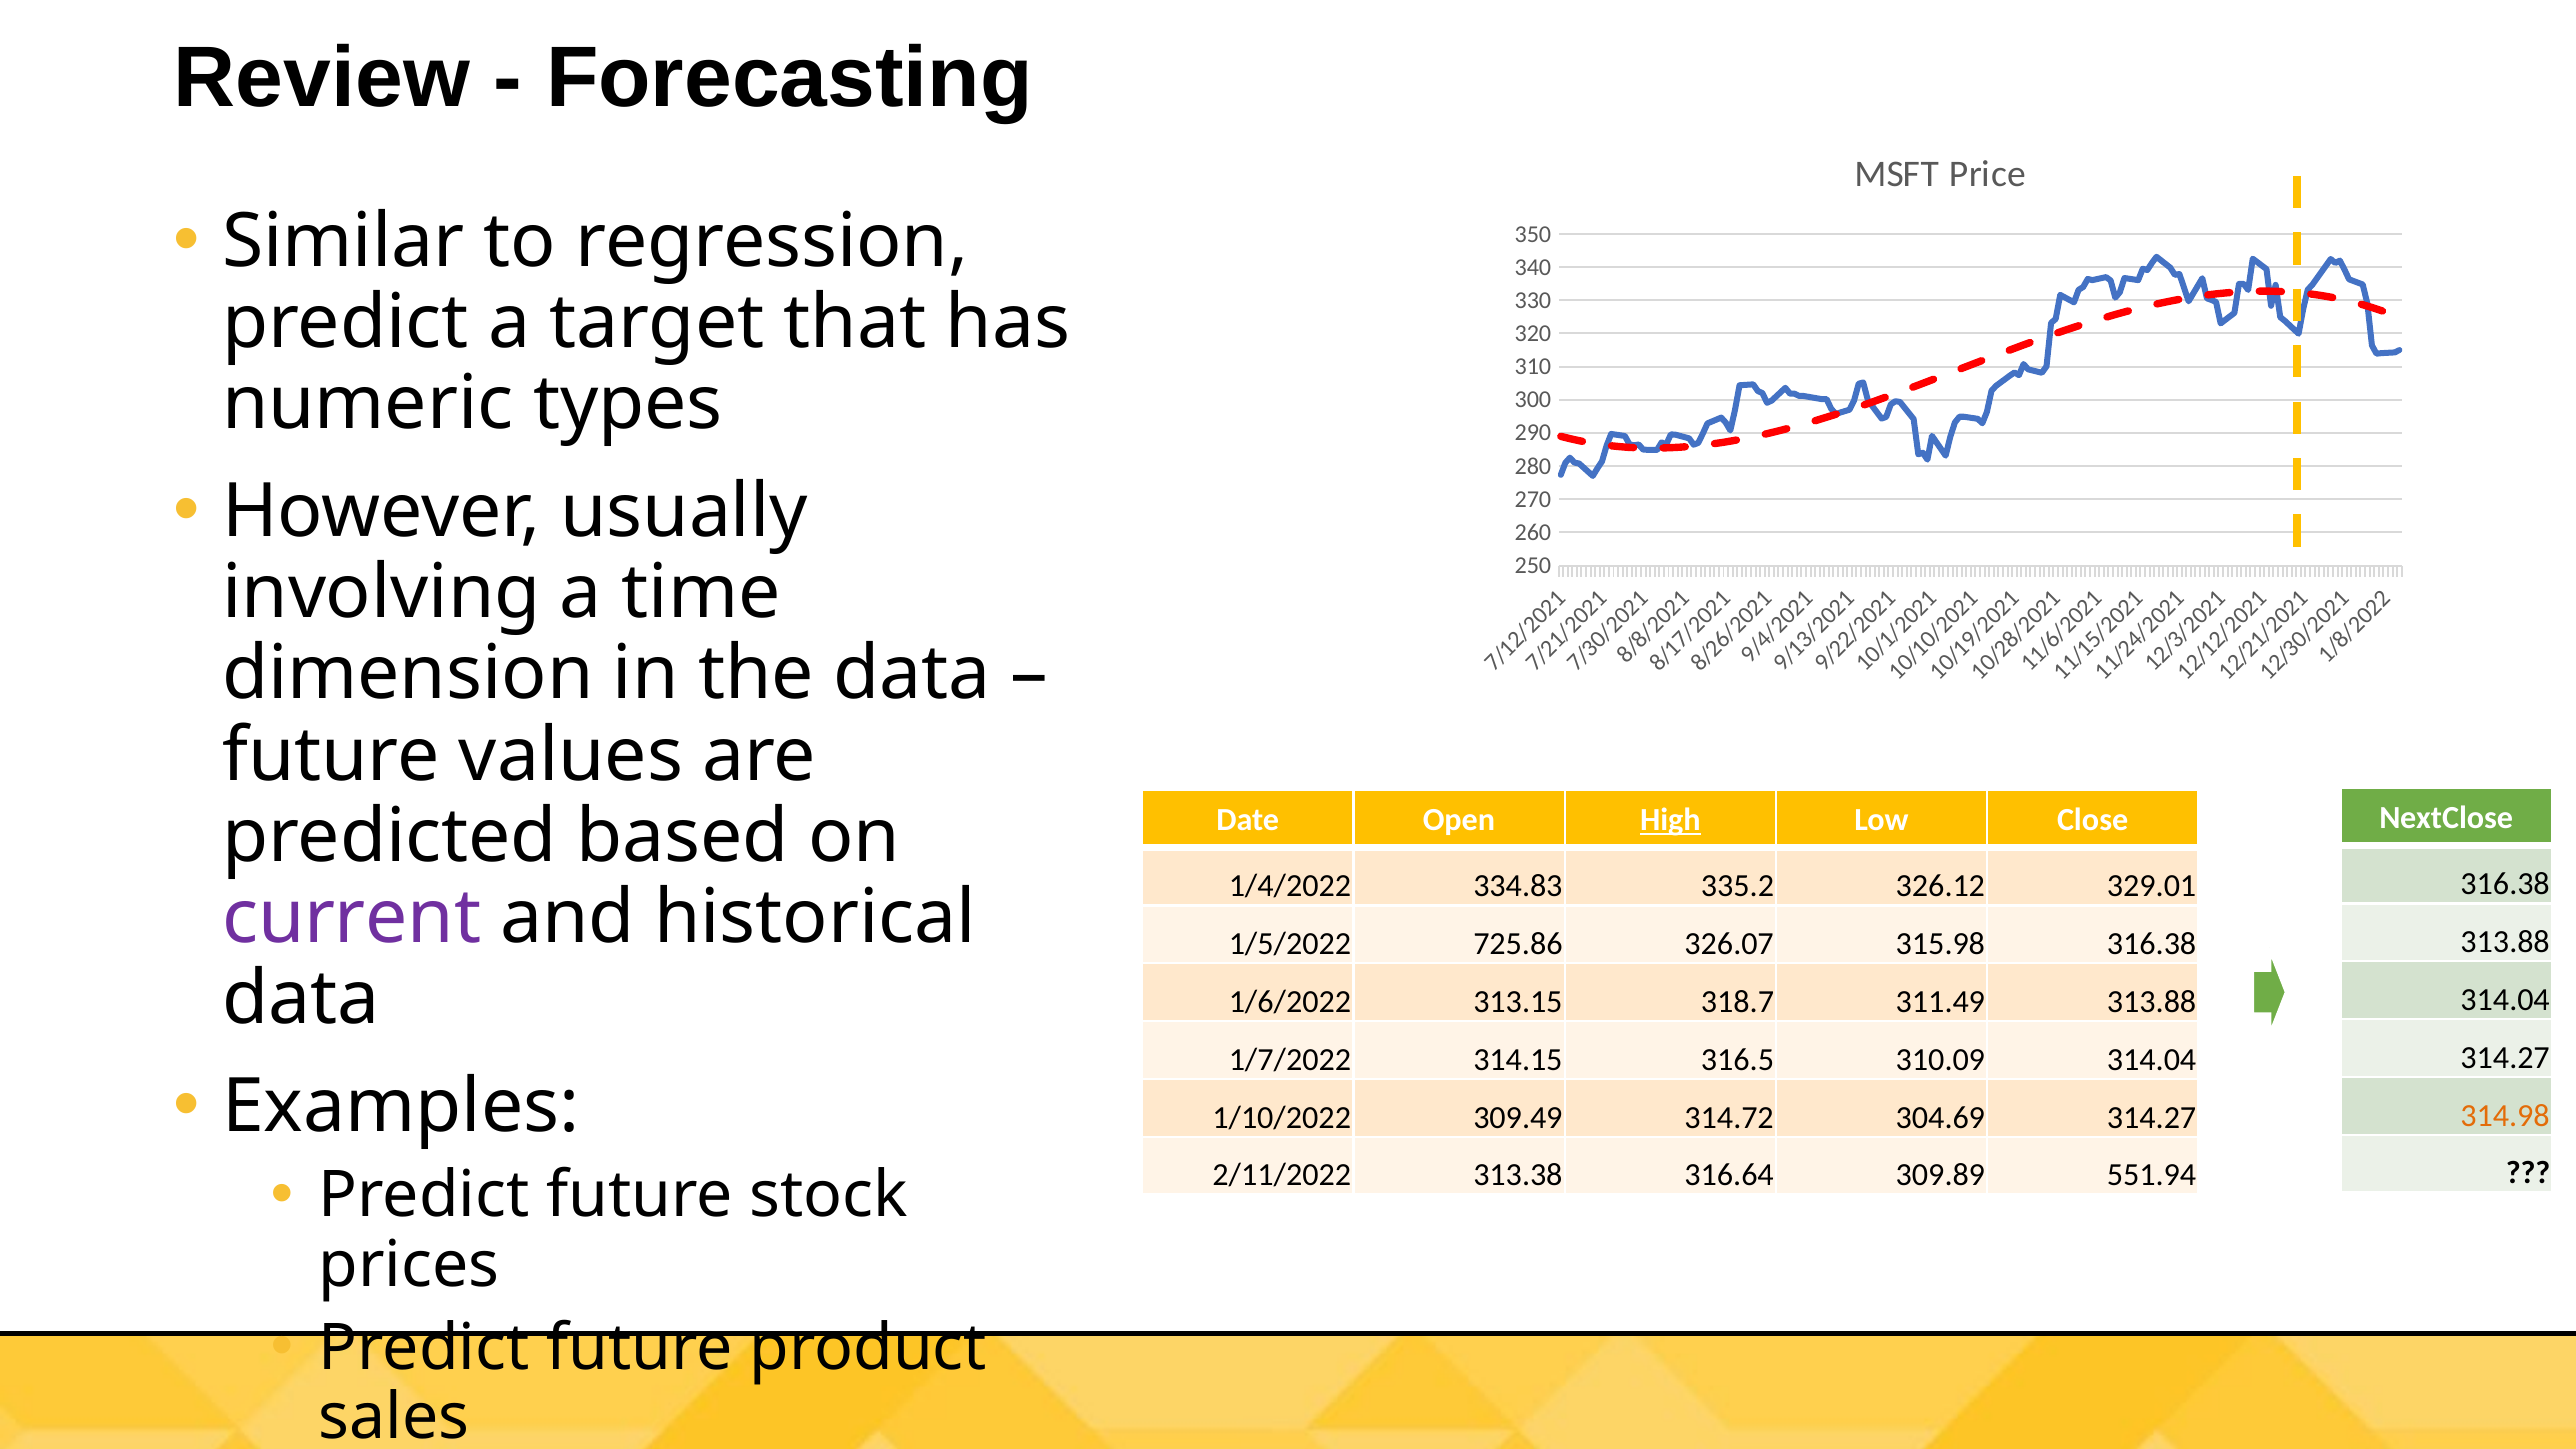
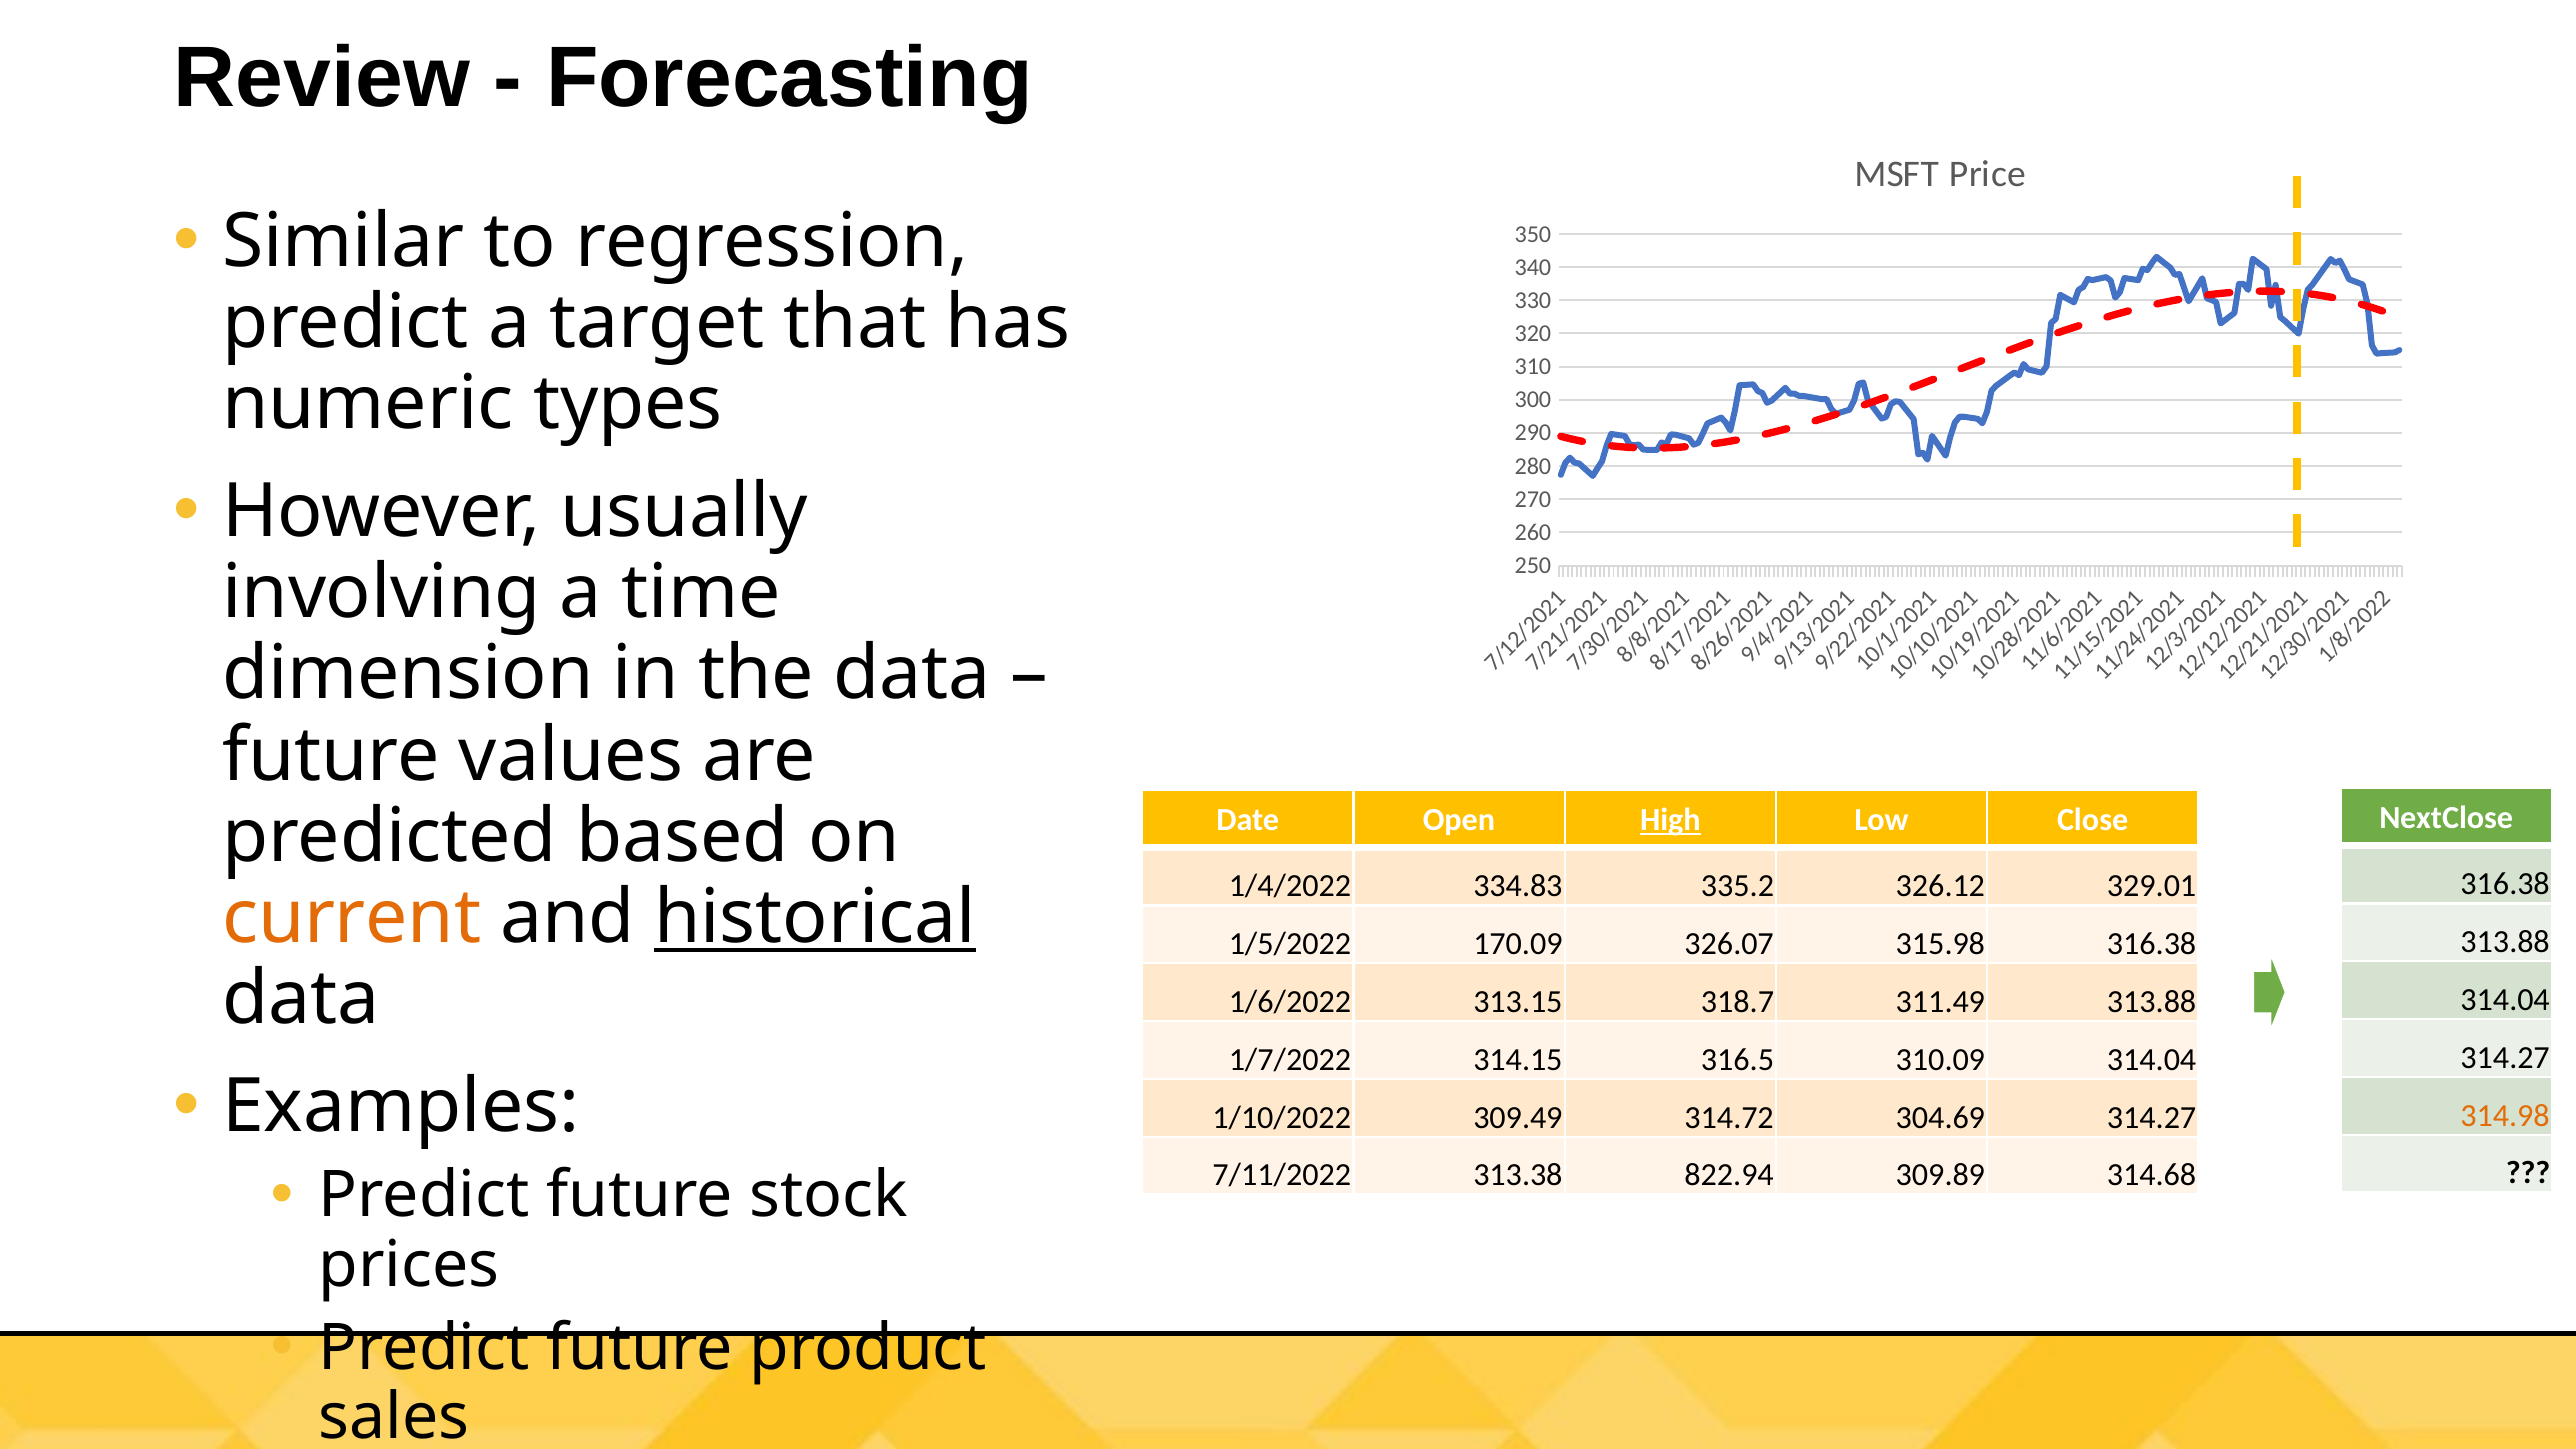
current colour: purple -> orange (352, 918)
historical underline: none -> present (815, 918)
725.86: 725.86 -> 170.09 (1518, 944)
2/11/2022: 2/11/2022 -> 7/11/2022 (1282, 1175)
316.64: 316.64 -> 822.94 (1729, 1175)
551.94: 551.94 -> 314.68 (2152, 1175)
